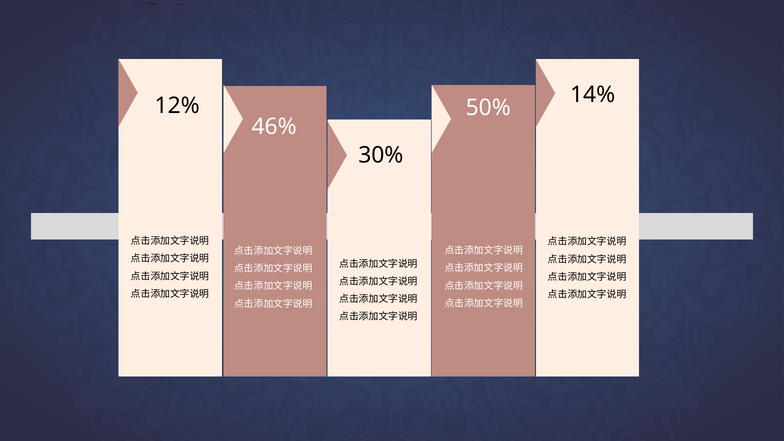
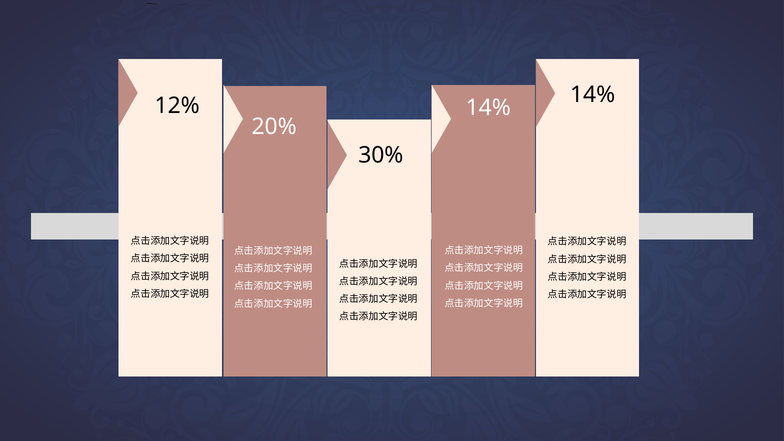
50%: 50% -> 14% (488, 108)
46%: 46% -> 20% (274, 127)
